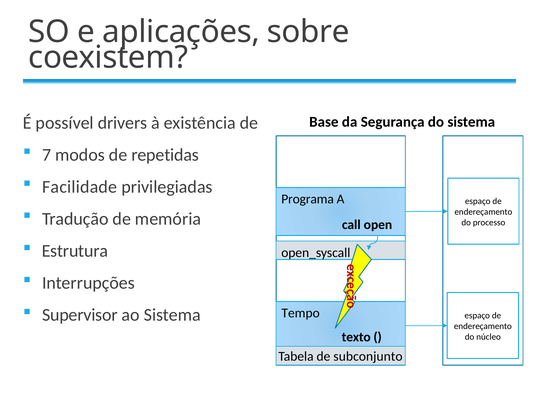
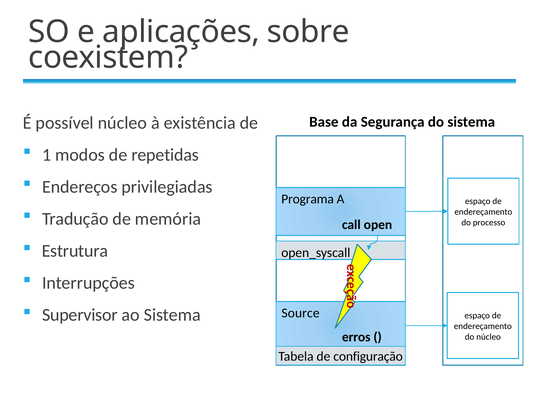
possível drivers: drivers -> núcleo (122, 123)
7: 7 -> 1 (47, 155)
Facilidade: Facilidade -> Endereços (80, 187)
Tempo: Tempo -> Source (301, 313)
texto: texto -> erros (356, 337)
subconjunto: subconjunto -> configuração (368, 357)
